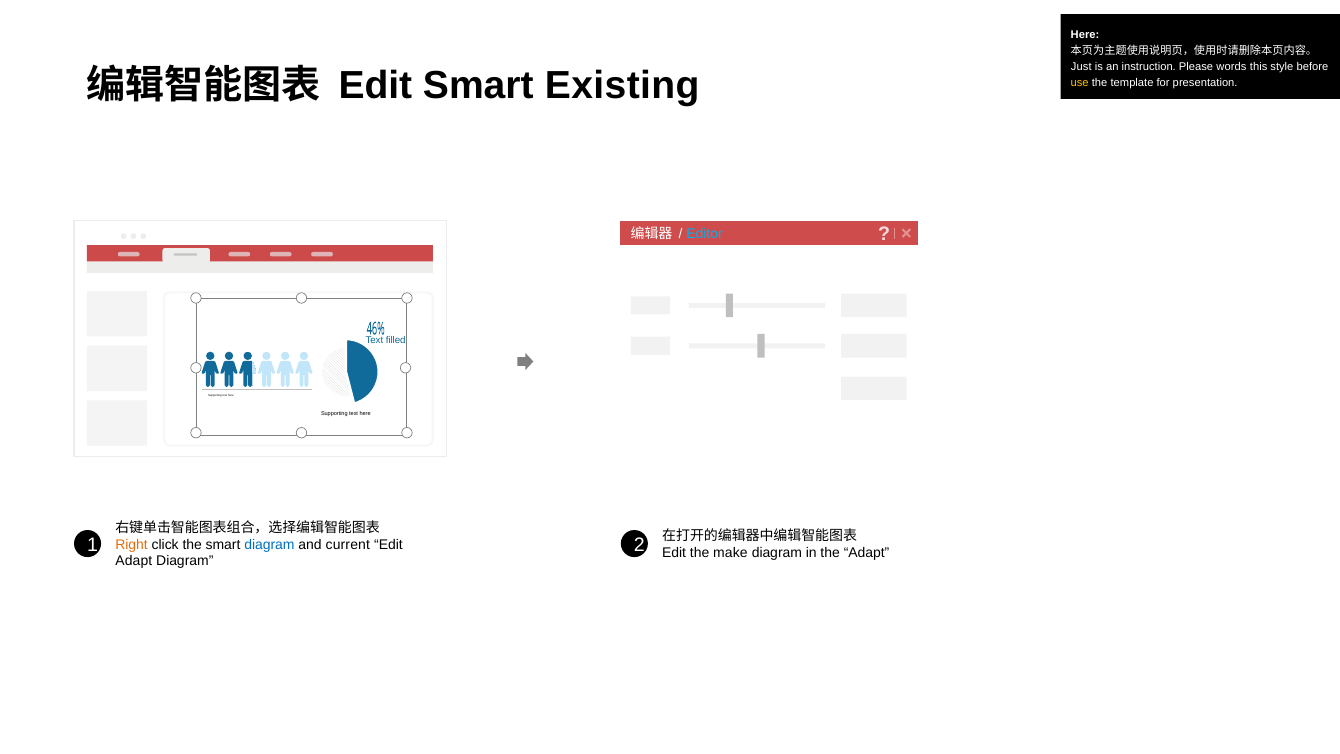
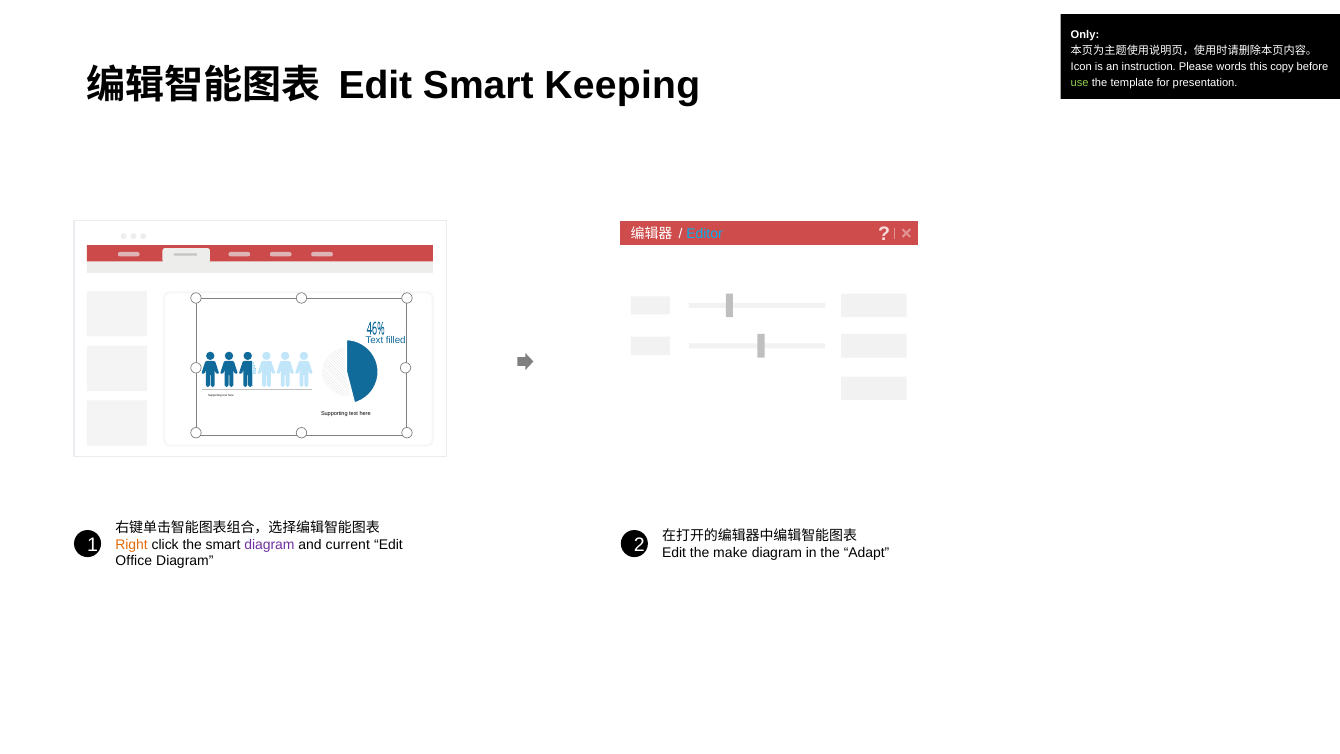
Here: Here -> Only (1085, 35)
Just: Just -> Icon (1081, 67)
style: style -> copy (1282, 67)
Existing: Existing -> Keeping (622, 85)
use colour: yellow -> light green (1080, 83)
diagram colour: blue -> purple (269, 544)
Adapt: Adapt -> Office (134, 561)
